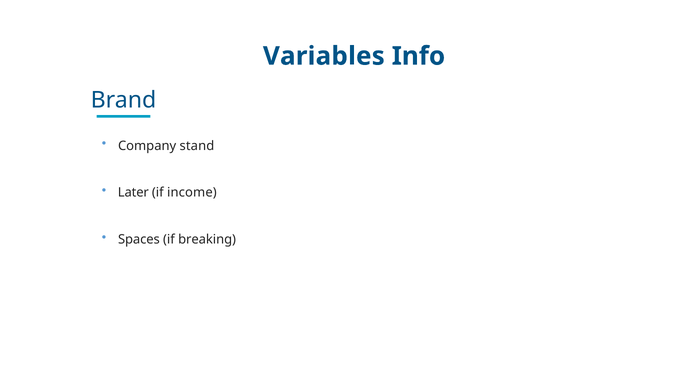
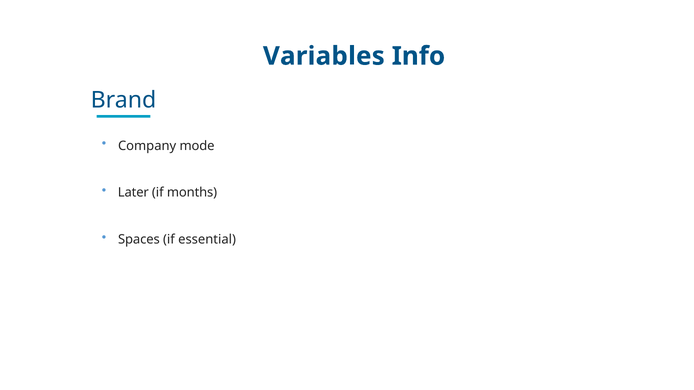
stand: stand -> mode (197, 146)
income: income -> months (192, 193)
breaking: breaking -> essential (207, 240)
